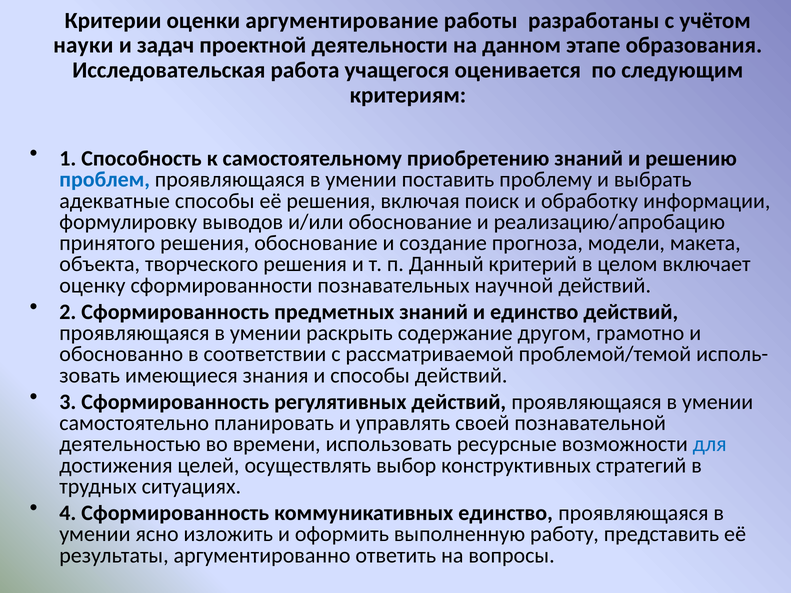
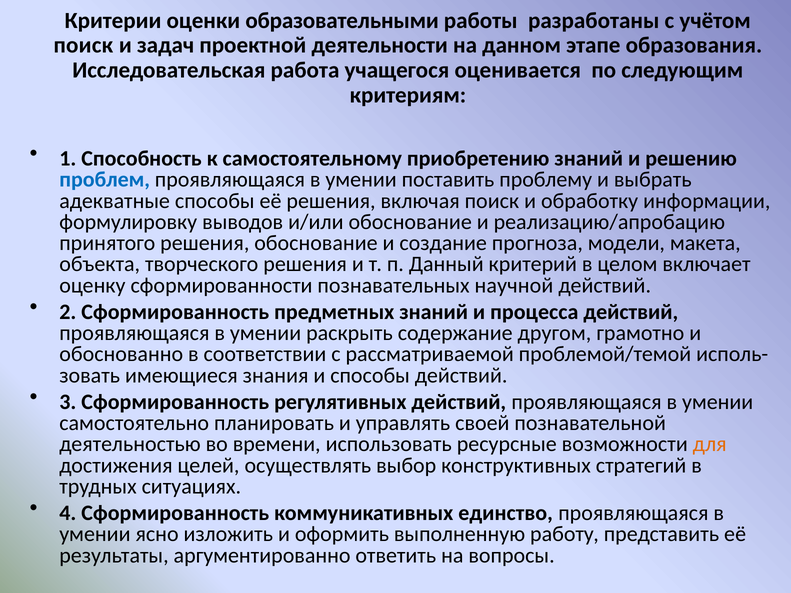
аргументирование: аргументирование -> образовательными (342, 20)
науки: науки -> поиск (83, 45)
и единство: единство -> процесса (534, 312)
для colour: blue -> orange (710, 444)
